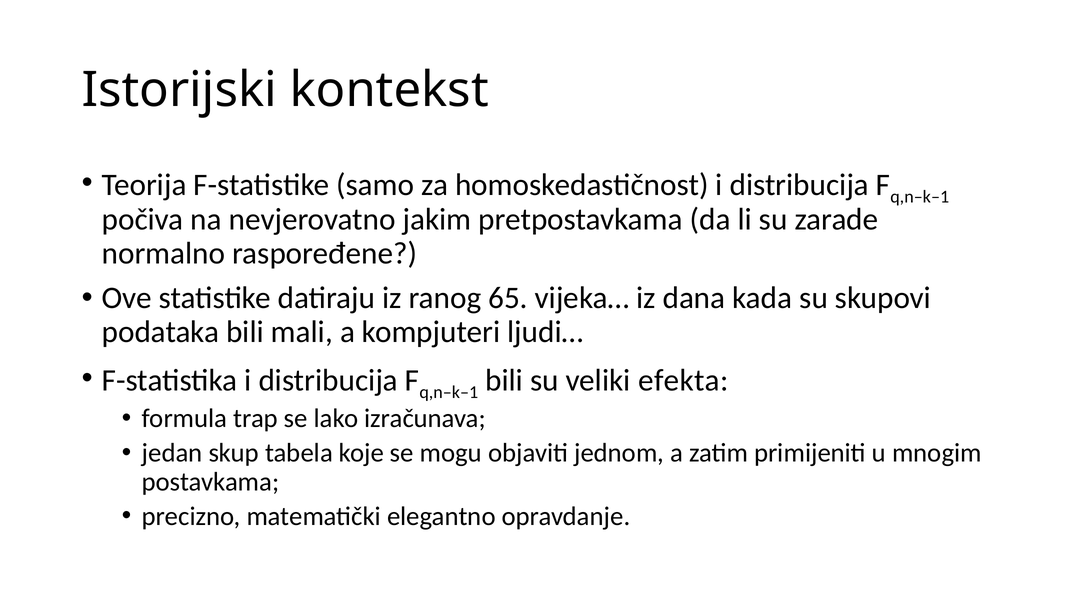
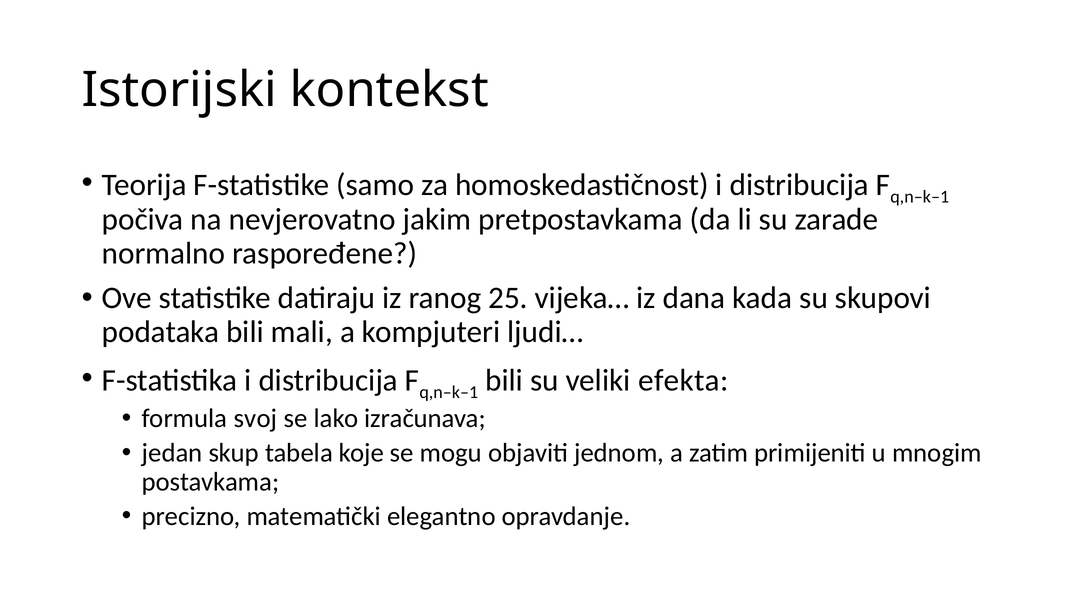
65: 65 -> 25 (508, 298)
trap: trap -> svoj (255, 418)
